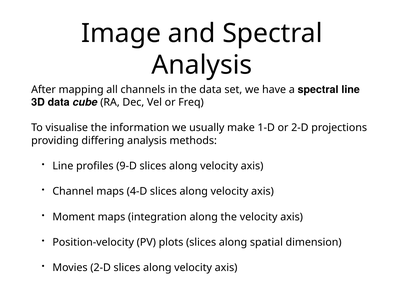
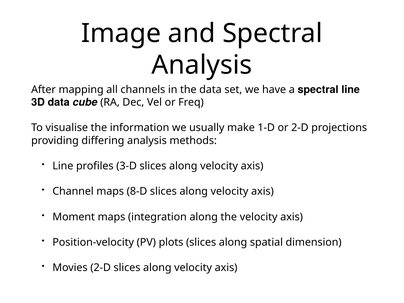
9-D: 9-D -> 3-D (127, 166)
4-D: 4-D -> 8-D (137, 191)
